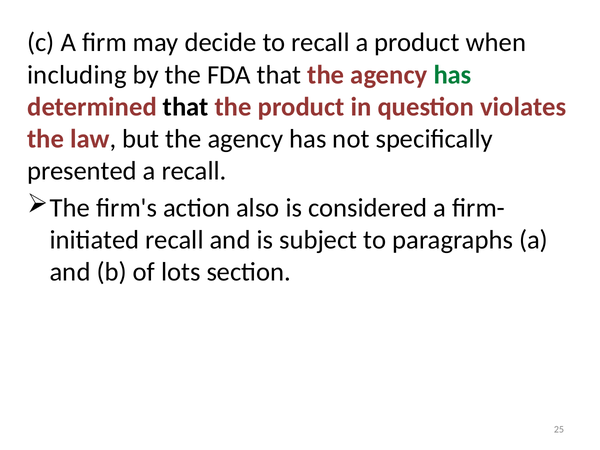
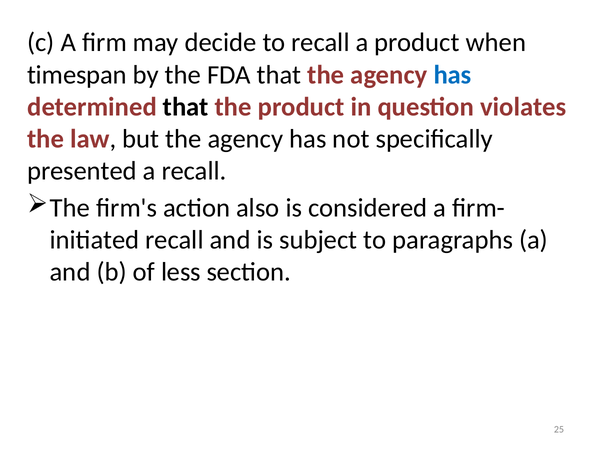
including: including -> timespan (77, 75)
has colour: green -> blue (453, 75)
lots: lots -> less (181, 272)
